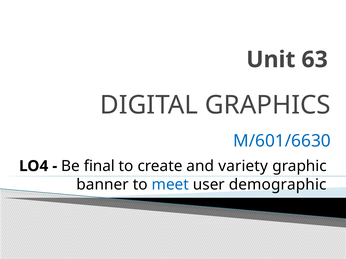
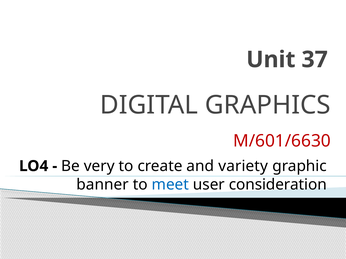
63: 63 -> 37 (315, 60)
M/601/6630 colour: blue -> red (282, 141)
final: final -> very (99, 166)
demographic: demographic -> consideration (278, 185)
